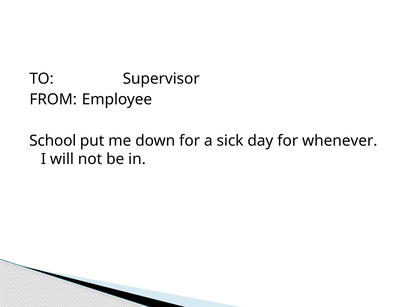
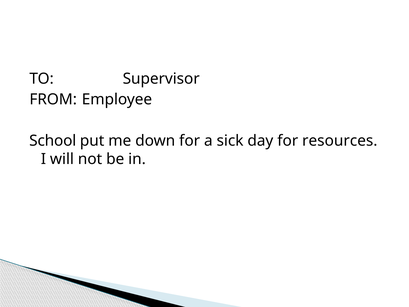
whenever: whenever -> resources (340, 141)
